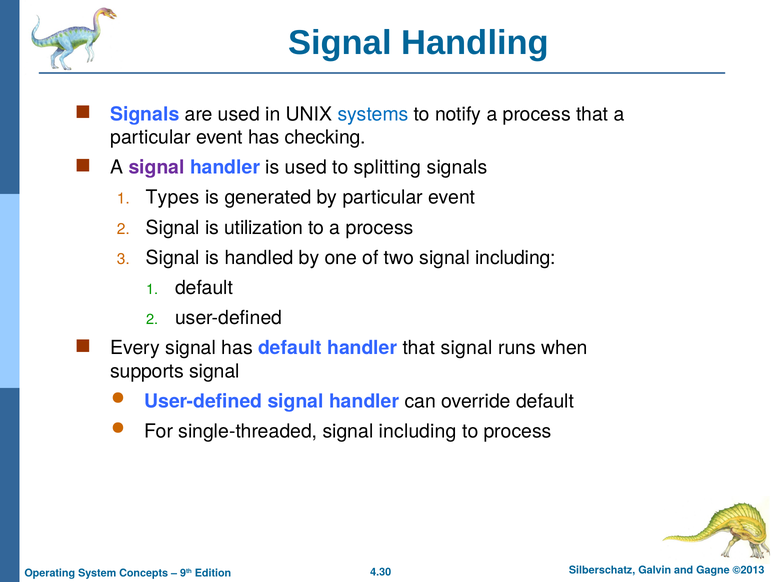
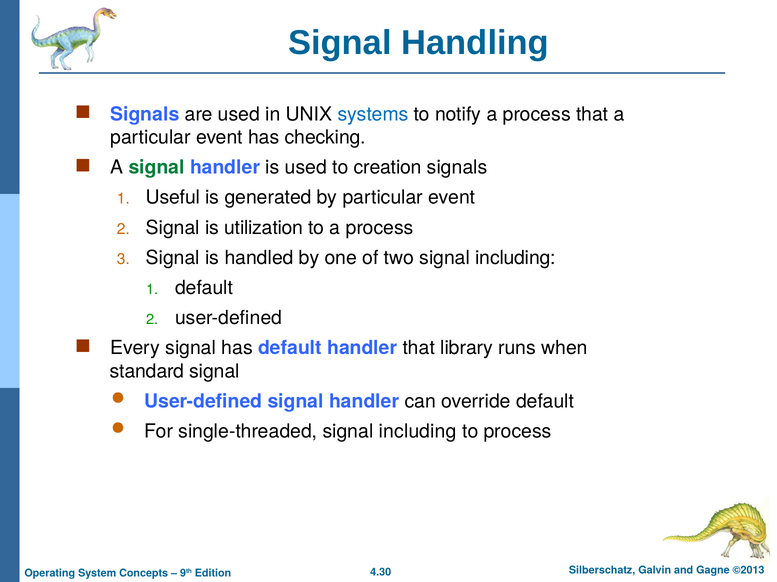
signal colour: purple -> green (157, 168)
splitting: splitting -> creation (388, 168)
Types: Types -> Useful (173, 198)
that signal: signal -> library (467, 348)
supports: supports -> standard (147, 372)
